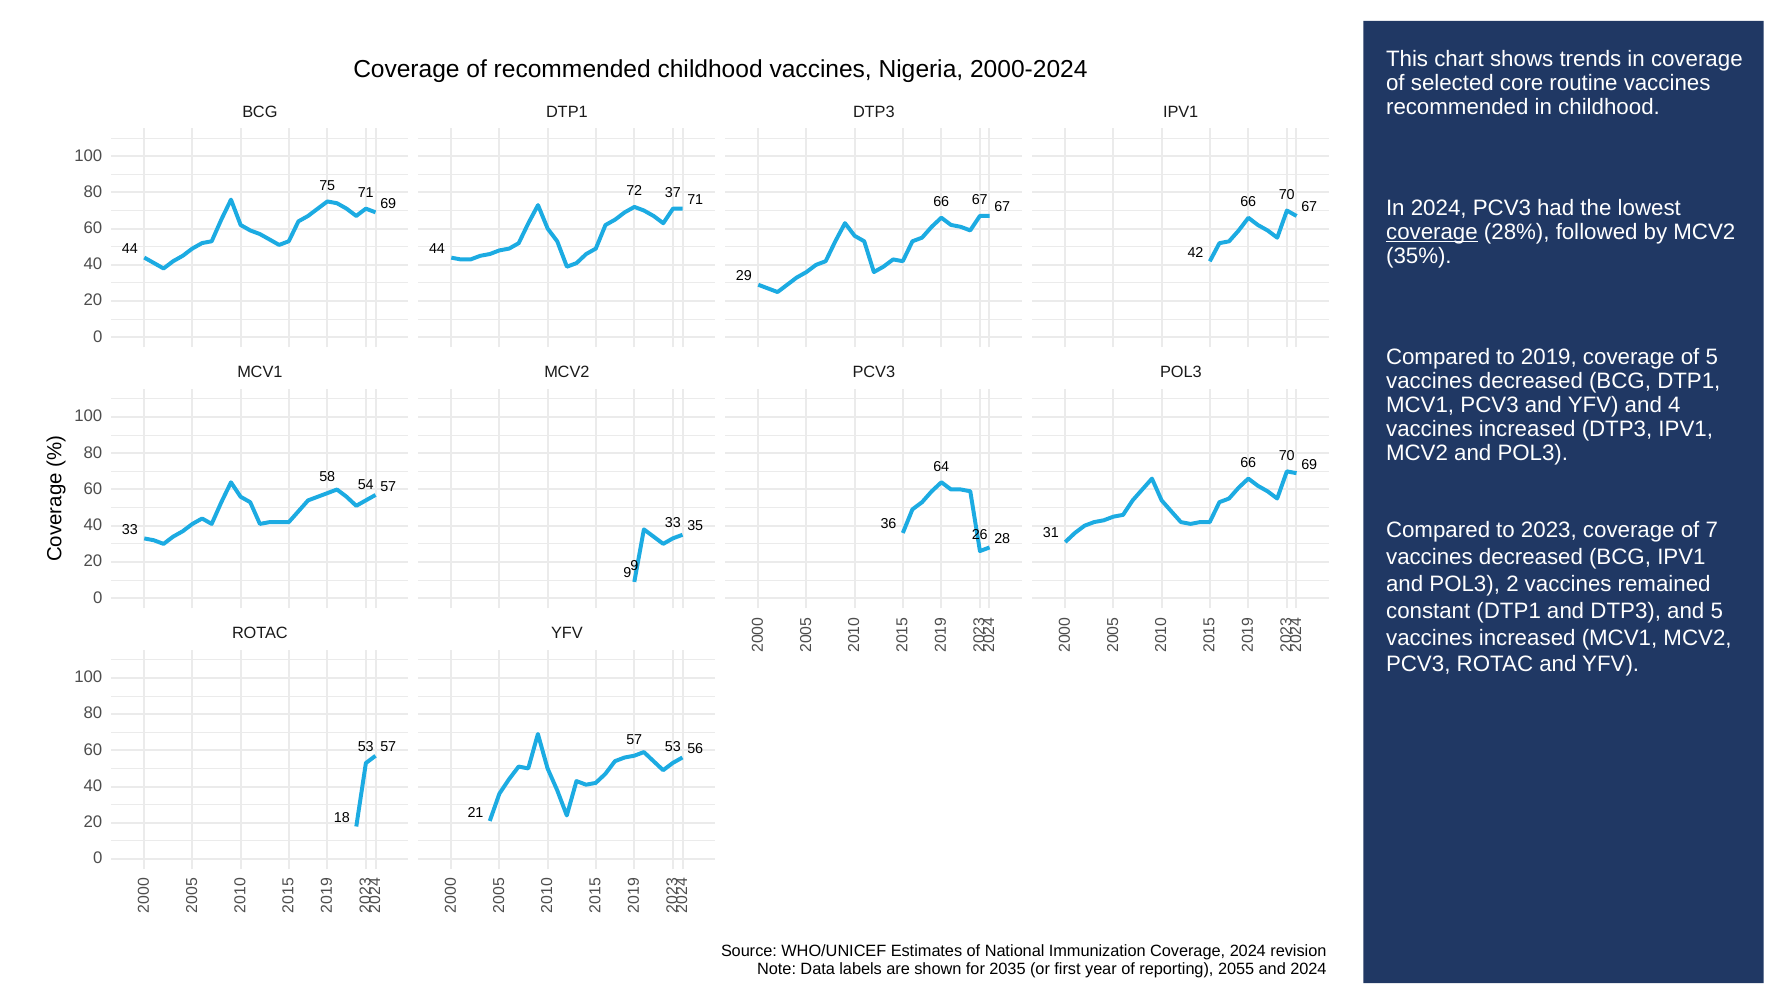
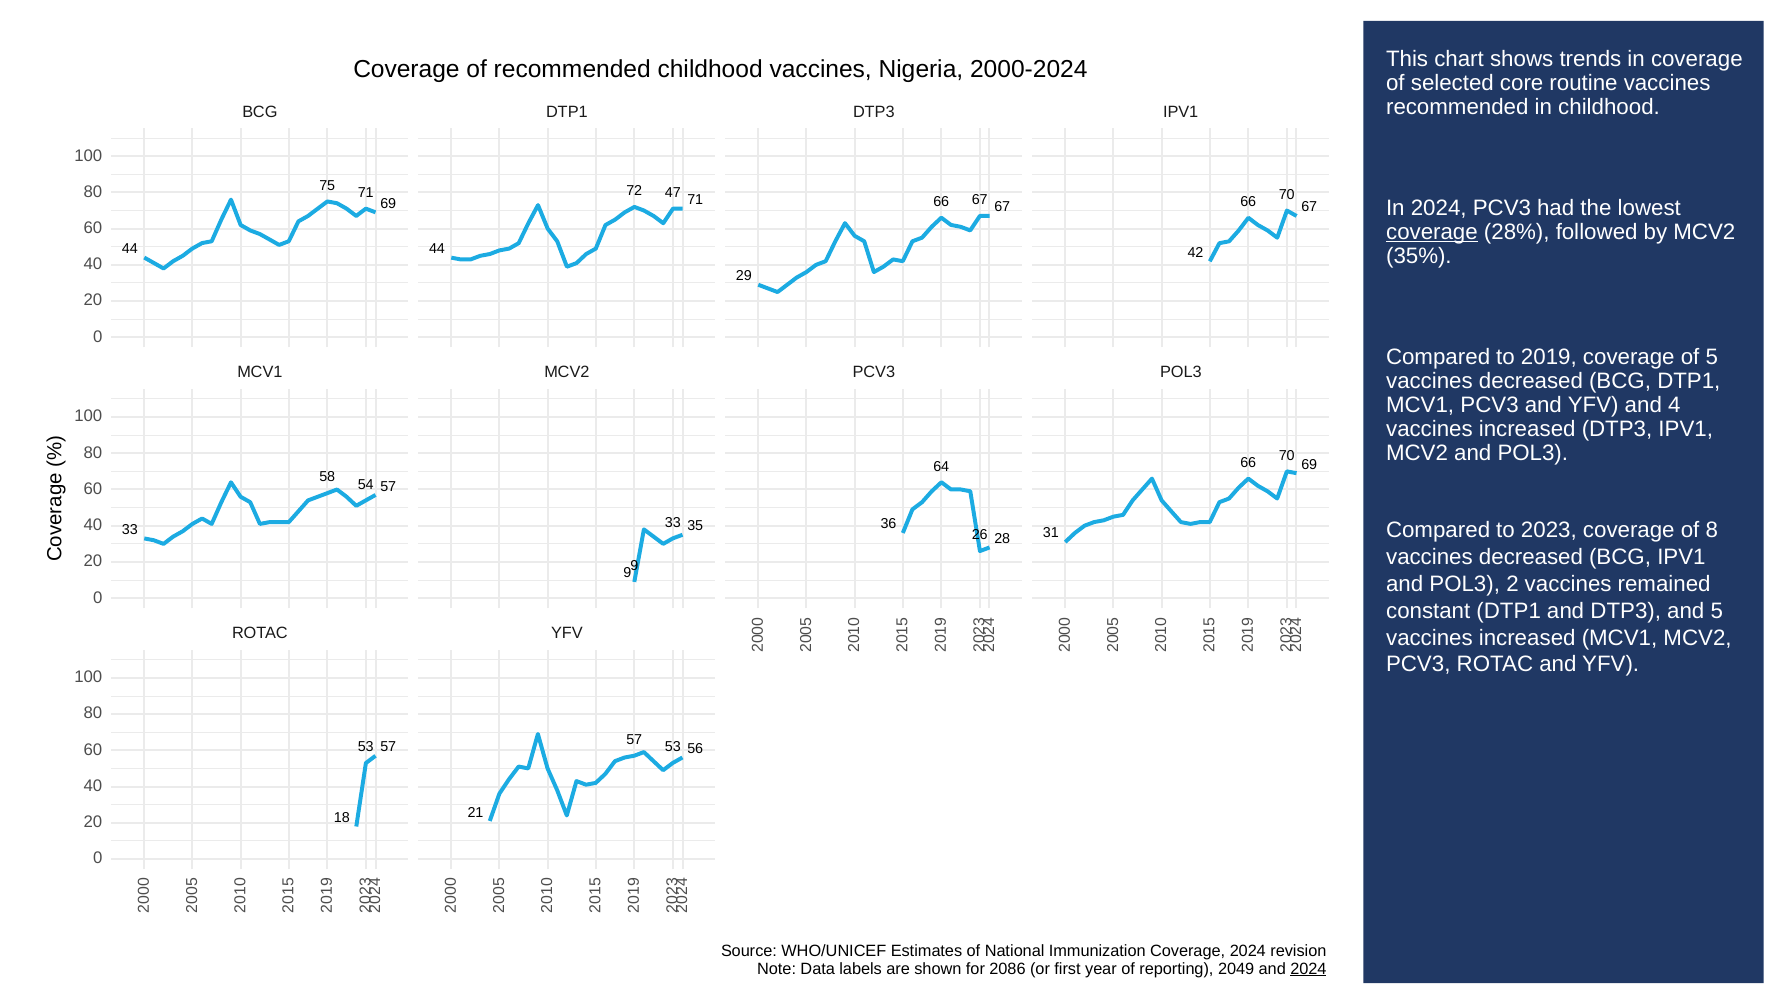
37: 37 -> 47 (673, 193)
7: 7 -> 8 (1712, 531)
2035: 2035 -> 2086 (1007, 969)
2055: 2055 -> 2049 (1236, 969)
2024 underline: none -> present (1308, 969)
